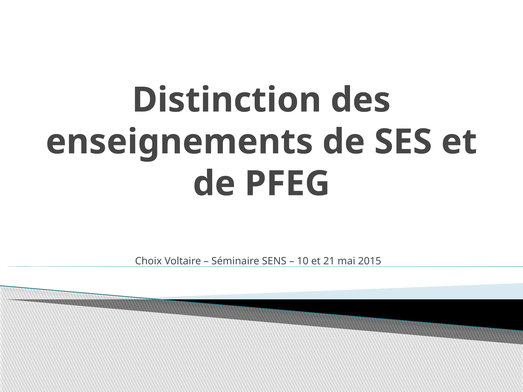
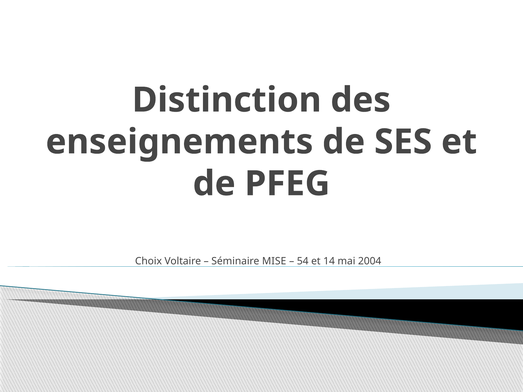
SENS: SENS -> MISE (274, 261)
10: 10 -> 54 (303, 261)
21: 21 -> 14 (329, 261)
2015: 2015 -> 2004 (370, 261)
